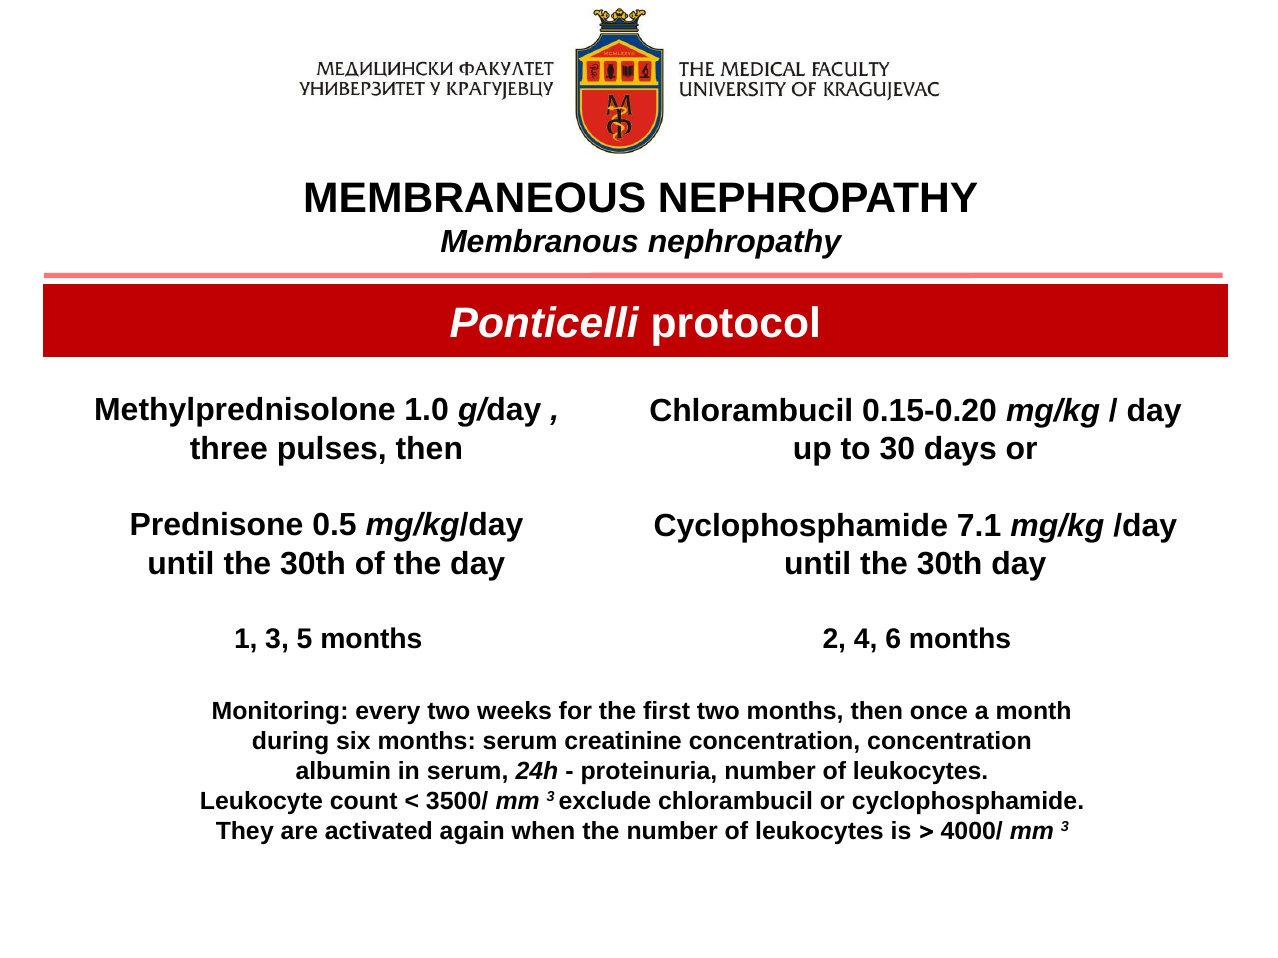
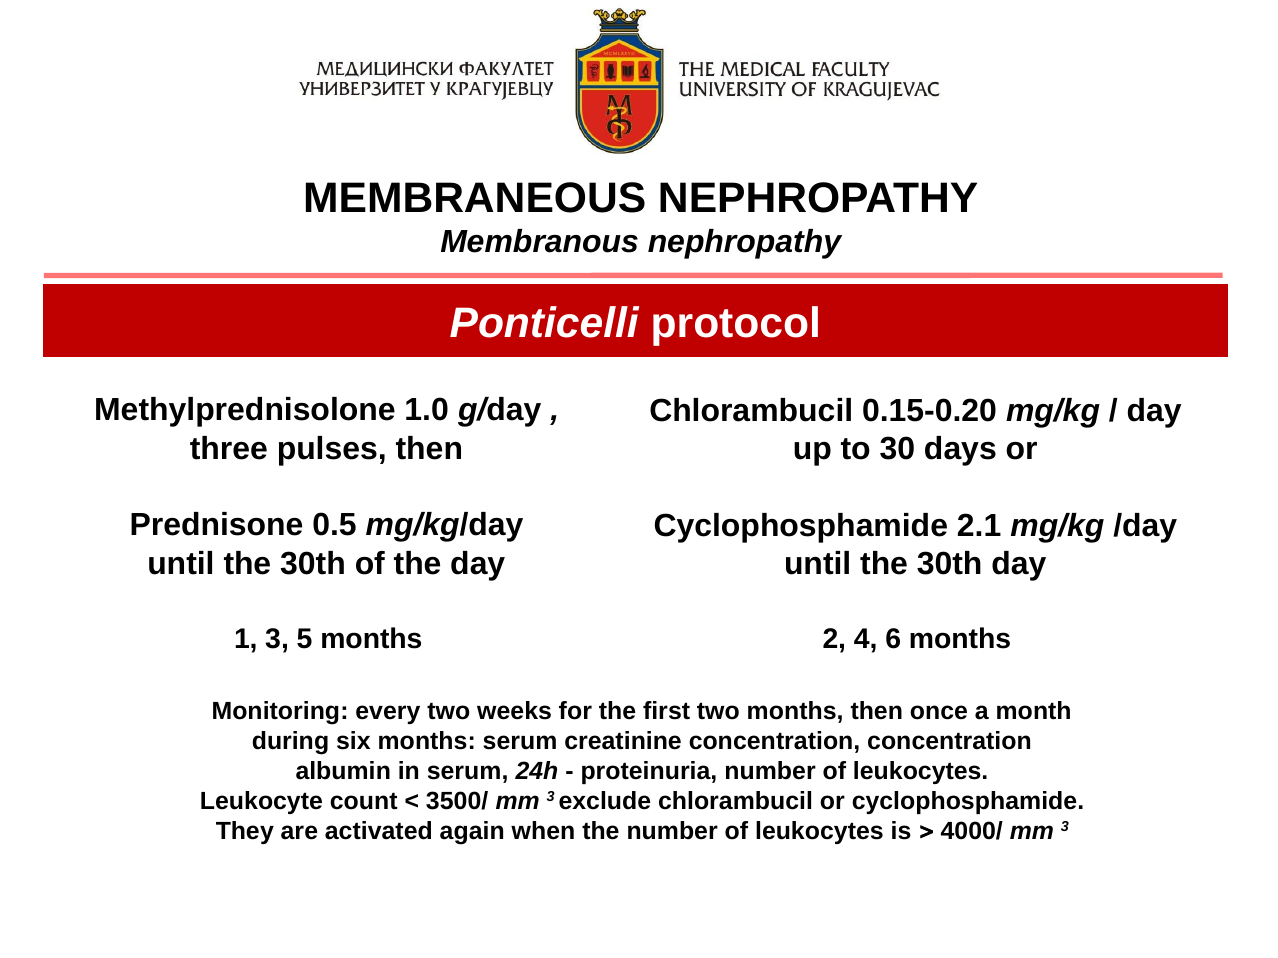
7.1: 7.1 -> 2.1 (979, 526)
